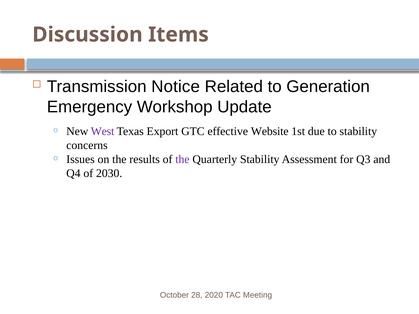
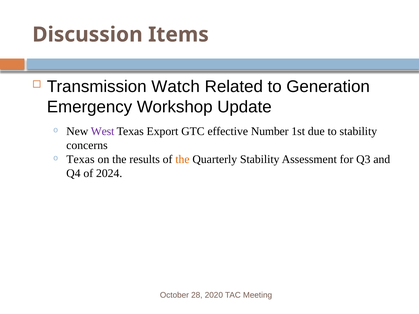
Notice: Notice -> Watch (176, 87)
Website: Website -> Number (270, 131)
Issues: Issues -> Texas (80, 159)
the colour: purple -> orange (182, 159)
2030: 2030 -> 2024 (109, 173)
